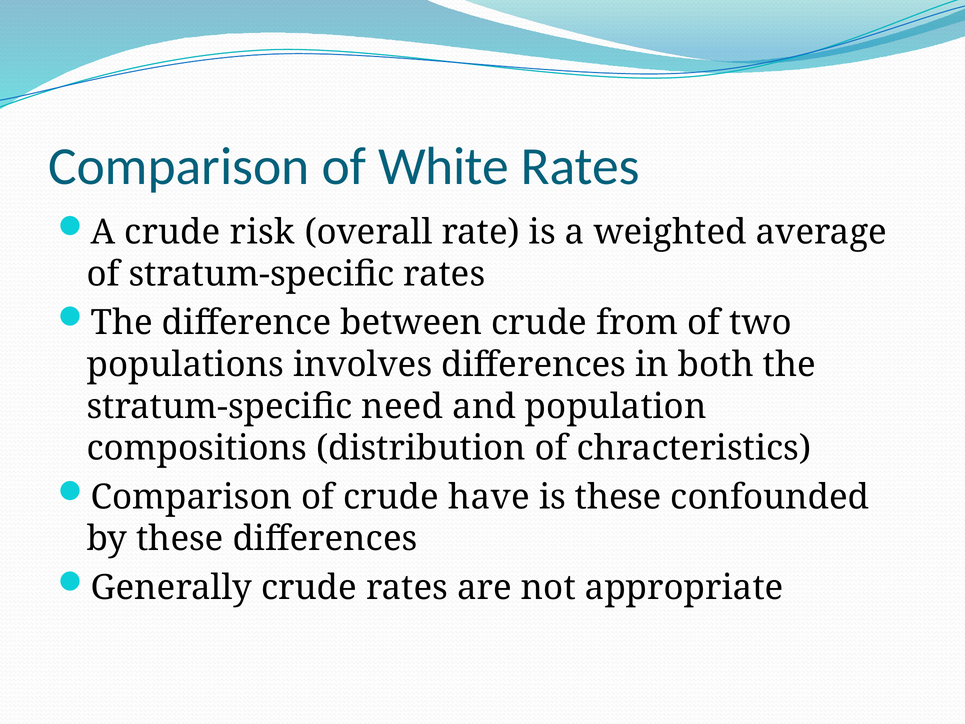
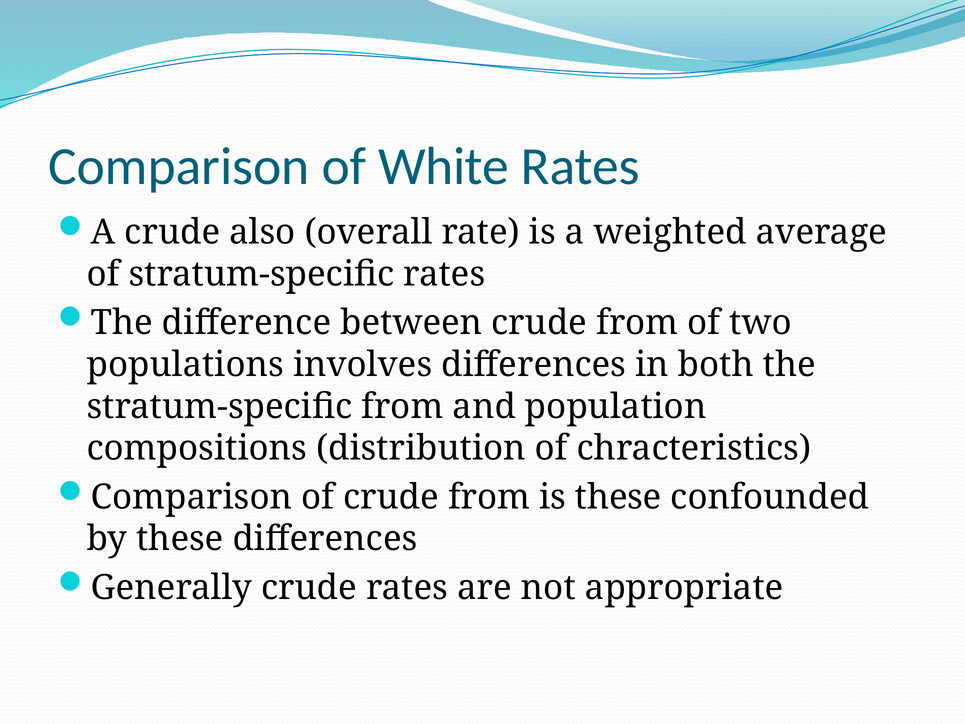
risk: risk -> also (262, 232)
stratum-specific need: need -> from (402, 406)
of crude have: have -> from (489, 497)
